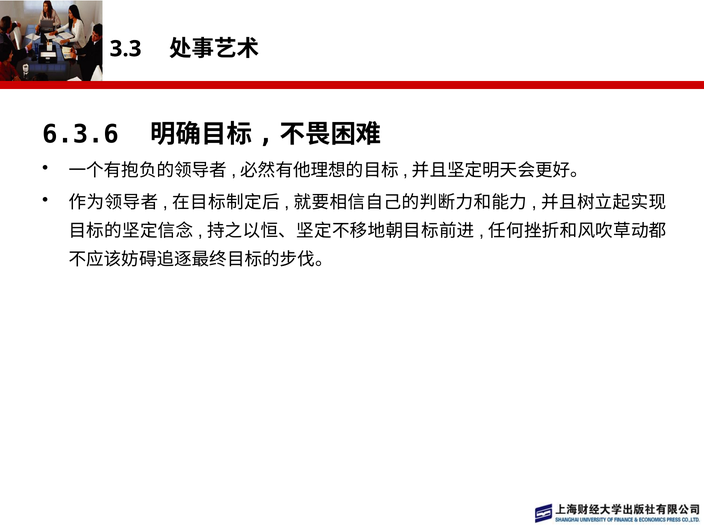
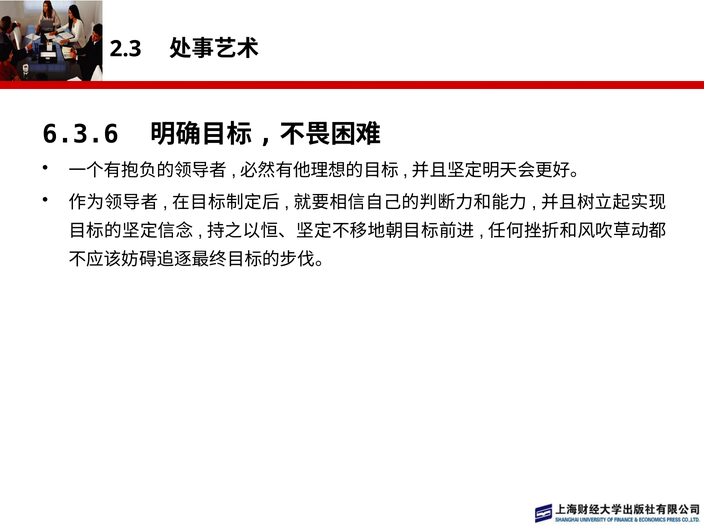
3.3: 3.3 -> 2.3 (126, 49)
